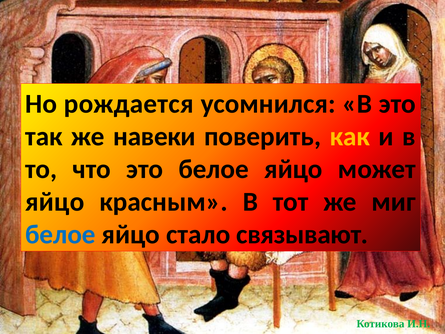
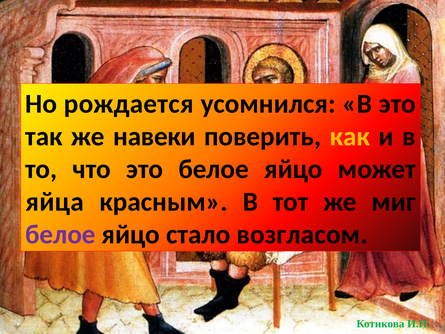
яйцо: яйцо -> яйца (55, 202)
белое colour: blue -> purple (60, 234)
связывают: связывают -> возгласом (302, 234)
